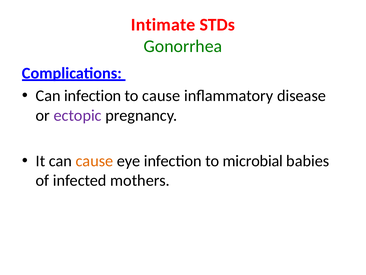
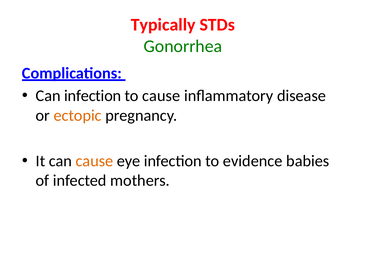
Intimate: Intimate -> Typically (163, 25)
ectopic colour: purple -> orange (78, 115)
microbial: microbial -> evidence (253, 161)
